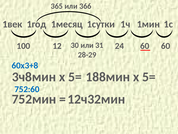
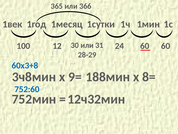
3ч8мин х 5=: 5= -> 9= (75, 77)
188мин х 5=: 5= -> 8= (149, 77)
